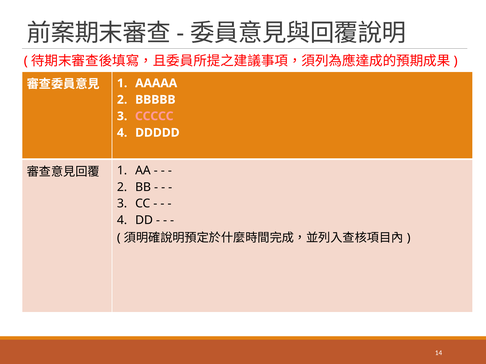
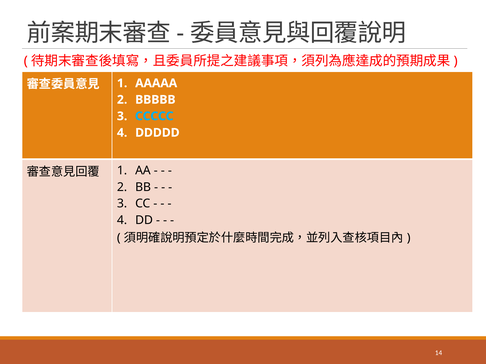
CCCCC colour: pink -> light blue (154, 116)
